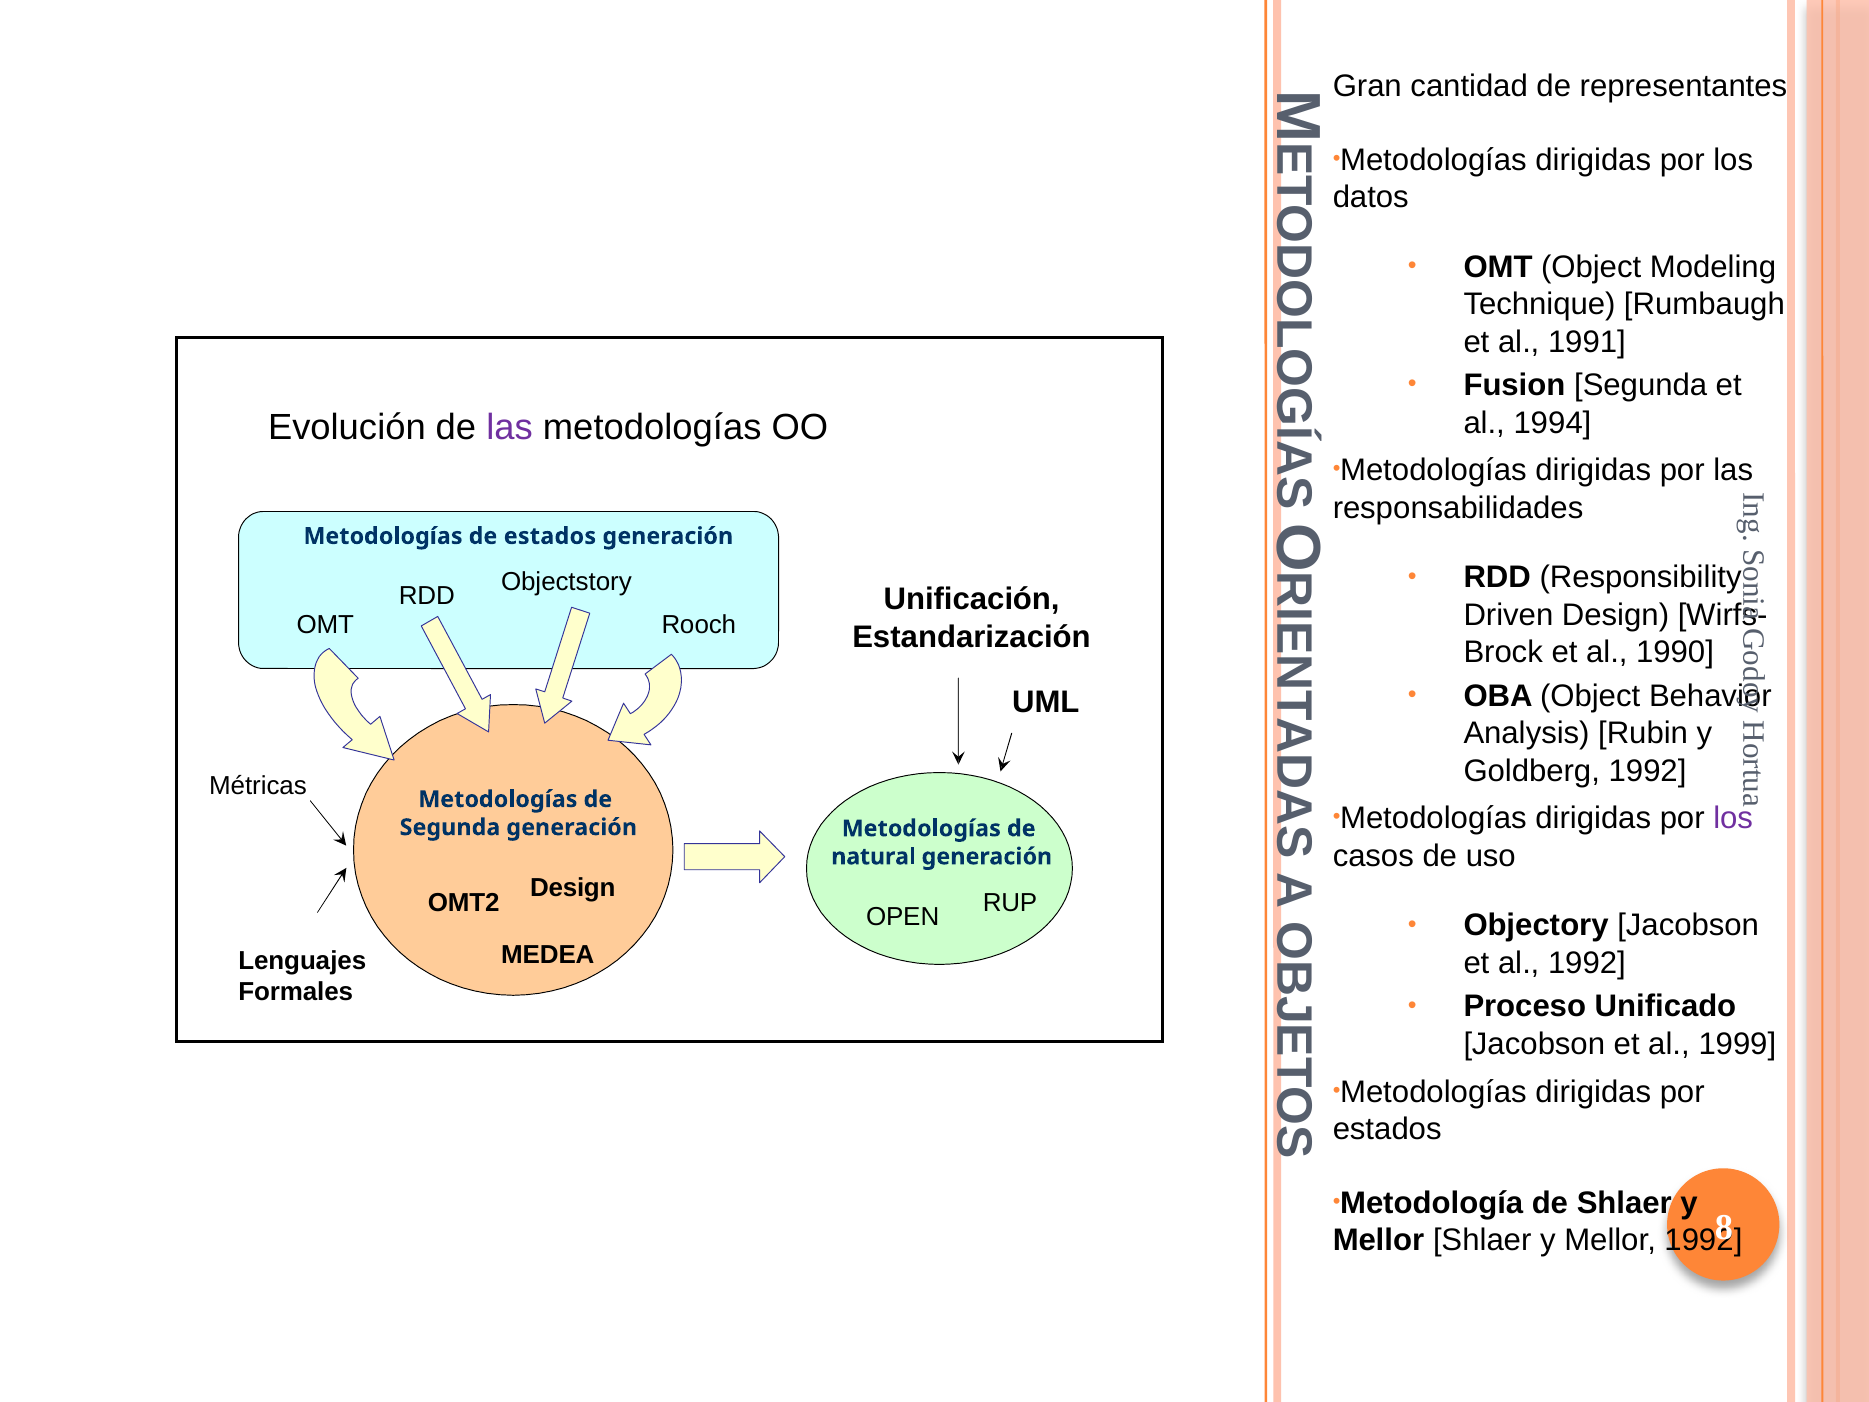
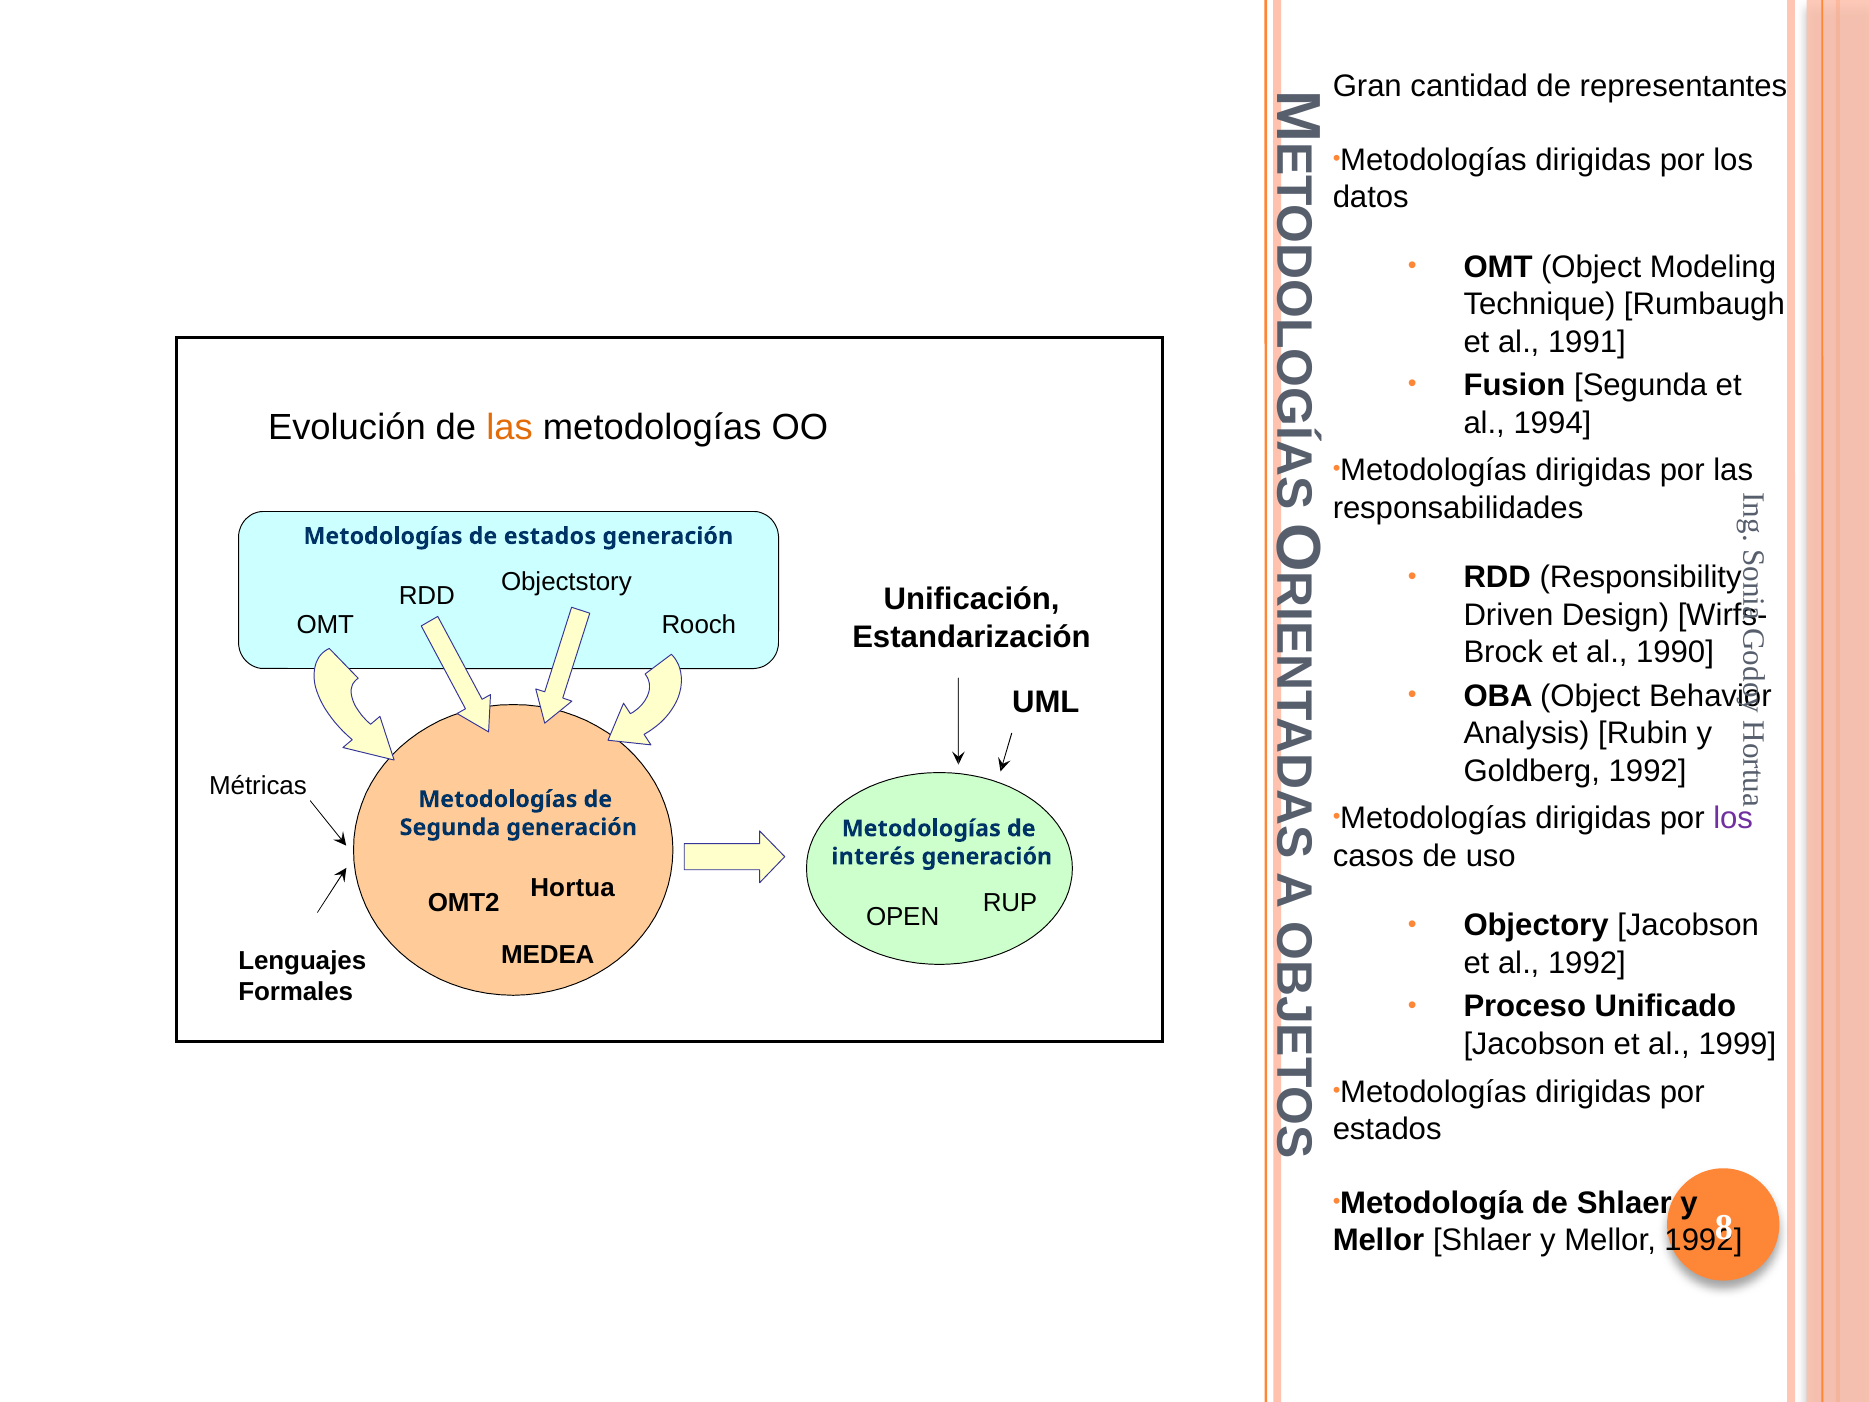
las colour: purple -> orange (510, 428)
natural: natural -> interés (873, 857)
Design: Design -> Hortua (573, 888)
